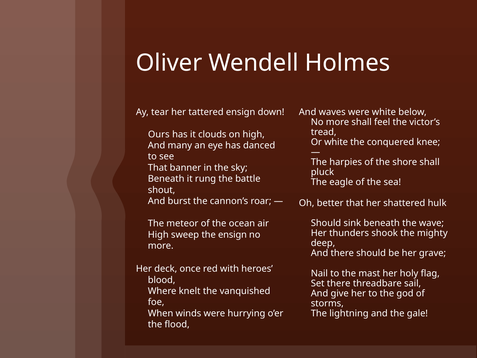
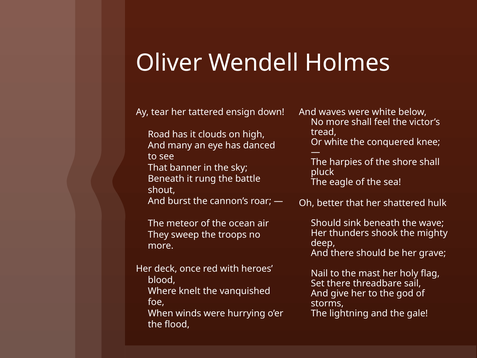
Ours: Ours -> Road (159, 134)
High: High -> They (158, 234)
the ensign: ensign -> troops (232, 234)
